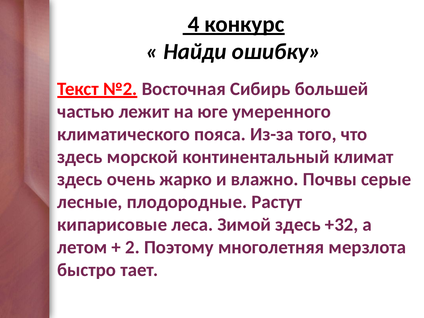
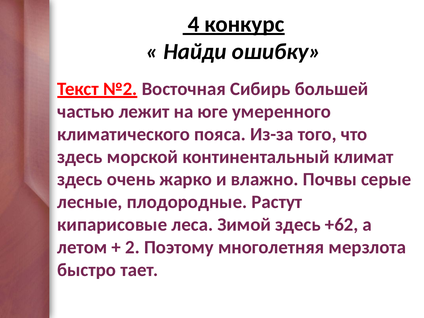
+32: +32 -> +62 (342, 225)
